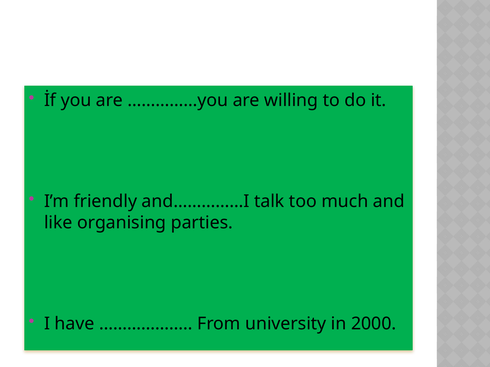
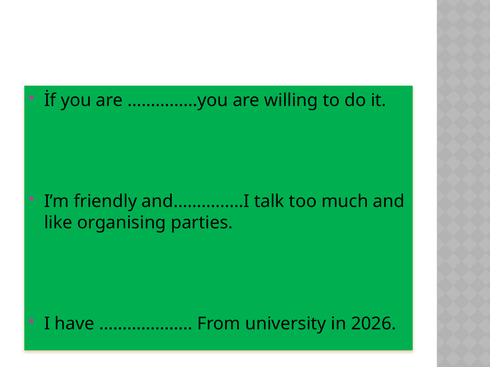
2000: 2000 -> 2026 (374, 324)
